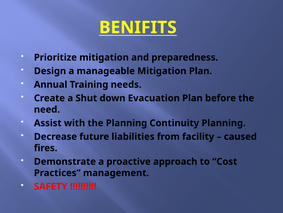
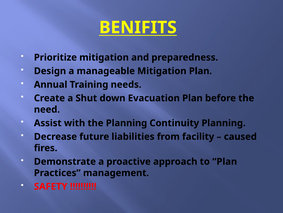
to Cost: Cost -> Plan (225, 161)
